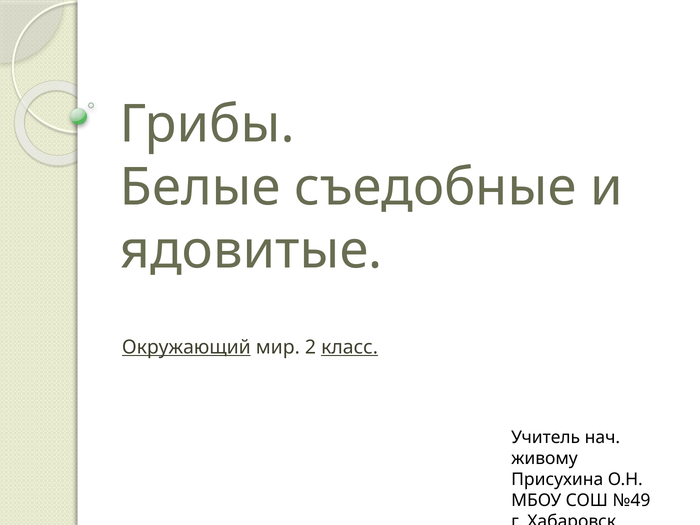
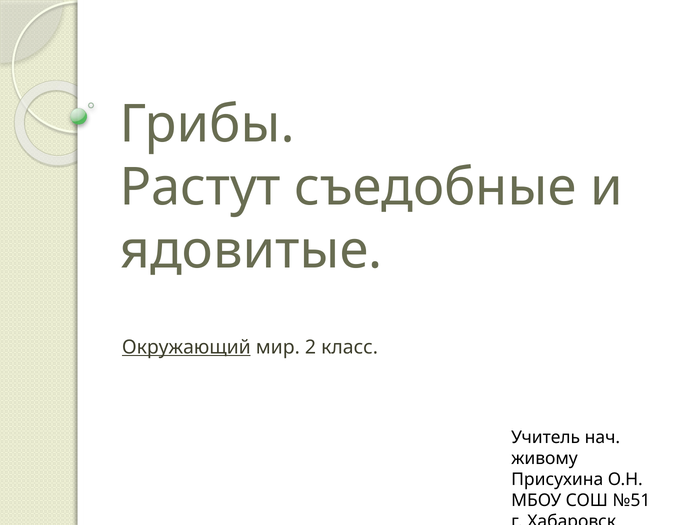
Белые: Белые -> Растут (200, 187)
класс underline: present -> none (350, 347)
№49: №49 -> №51 (631, 501)
